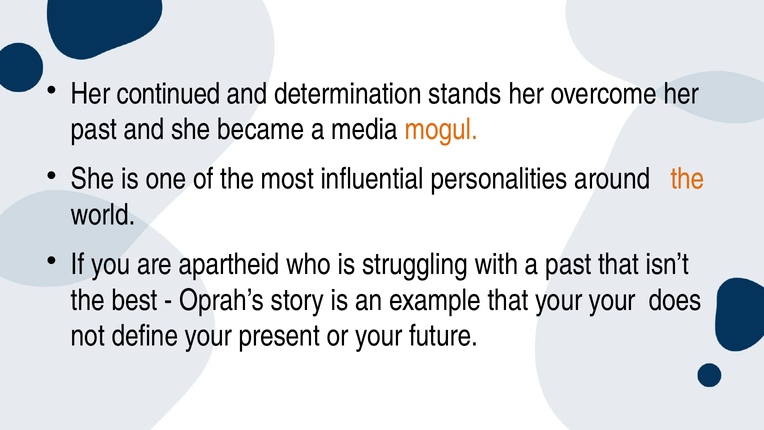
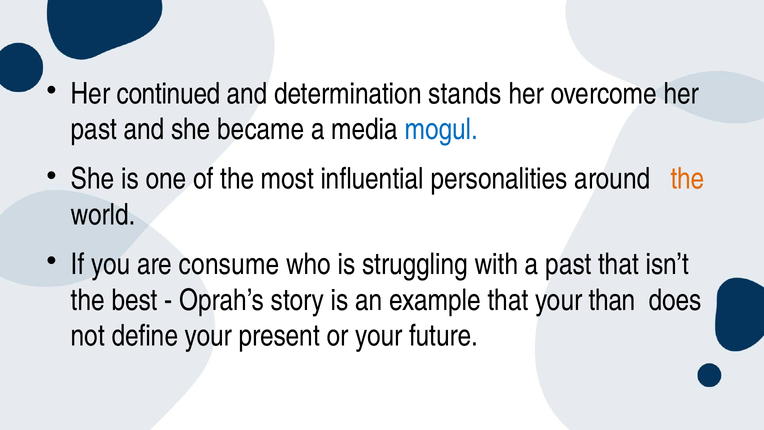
mogul colour: orange -> blue (441, 129)
apartheid: apartheid -> consume (229, 264)
your your: your -> than (612, 300)
